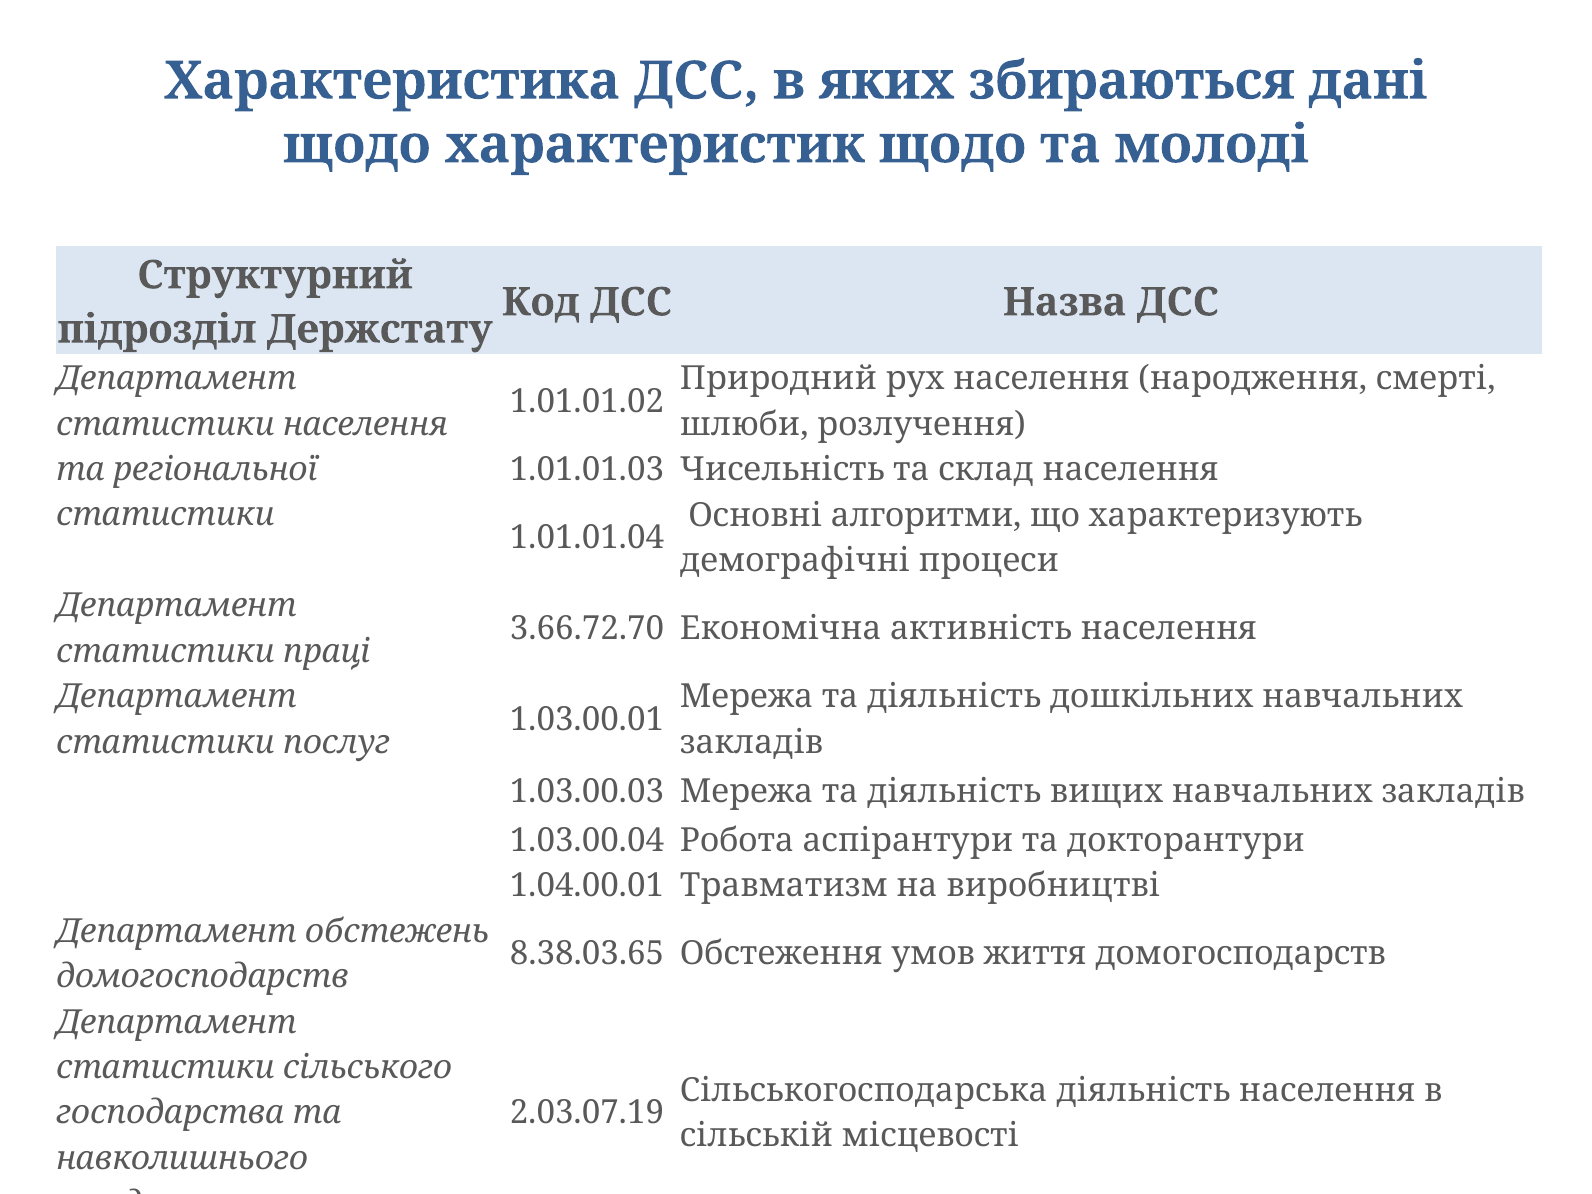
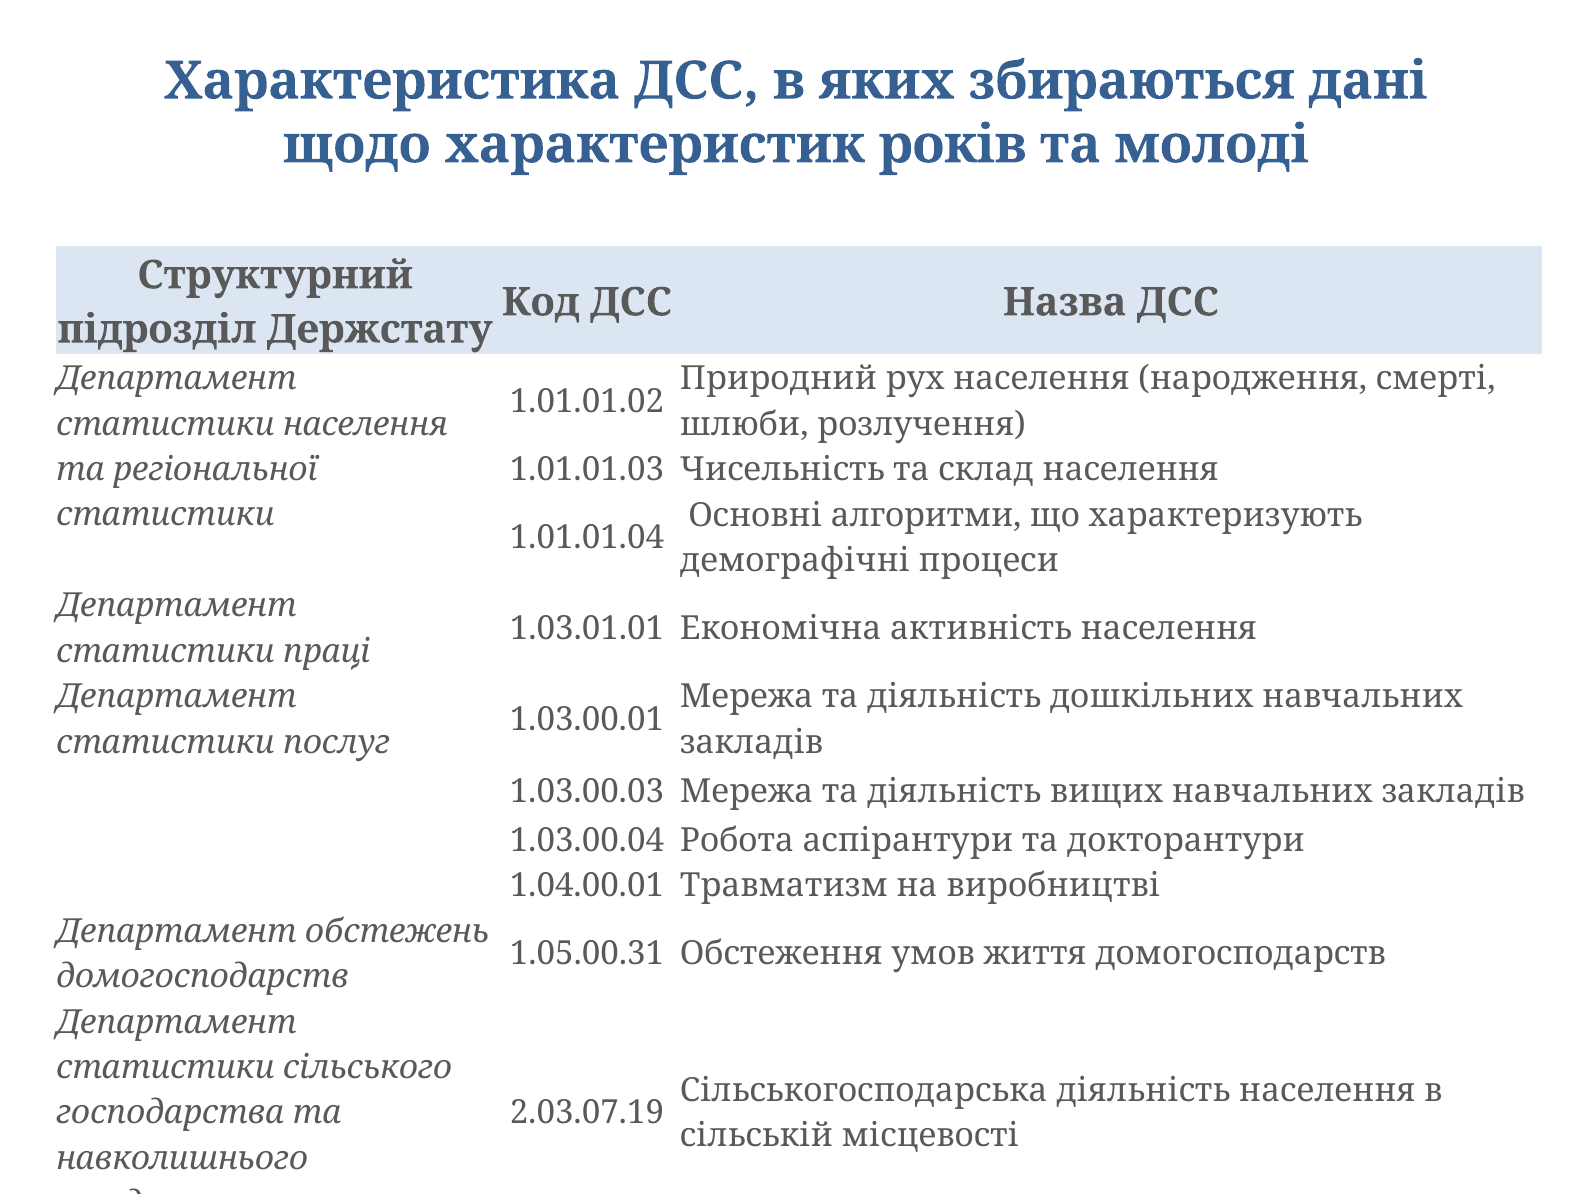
характеристик щодо: щодо -> років (953, 145)
3.66.72.70: 3.66.72.70 -> 1.03.01.01 (587, 629)
8.38.03.65: 8.38.03.65 -> 1.05.00.31 (587, 954)
